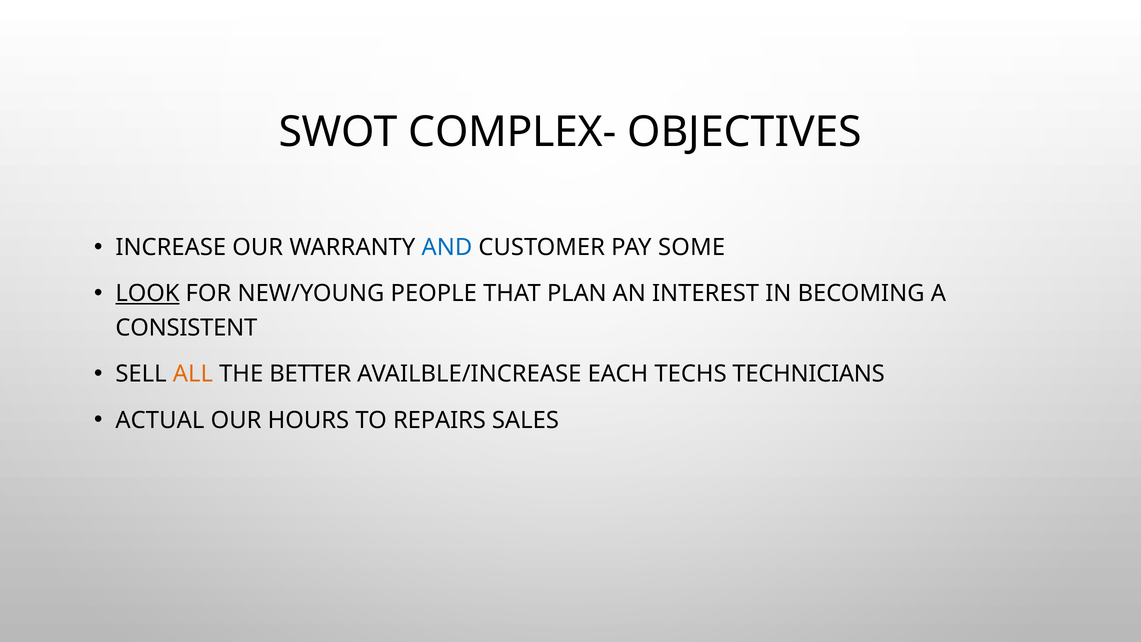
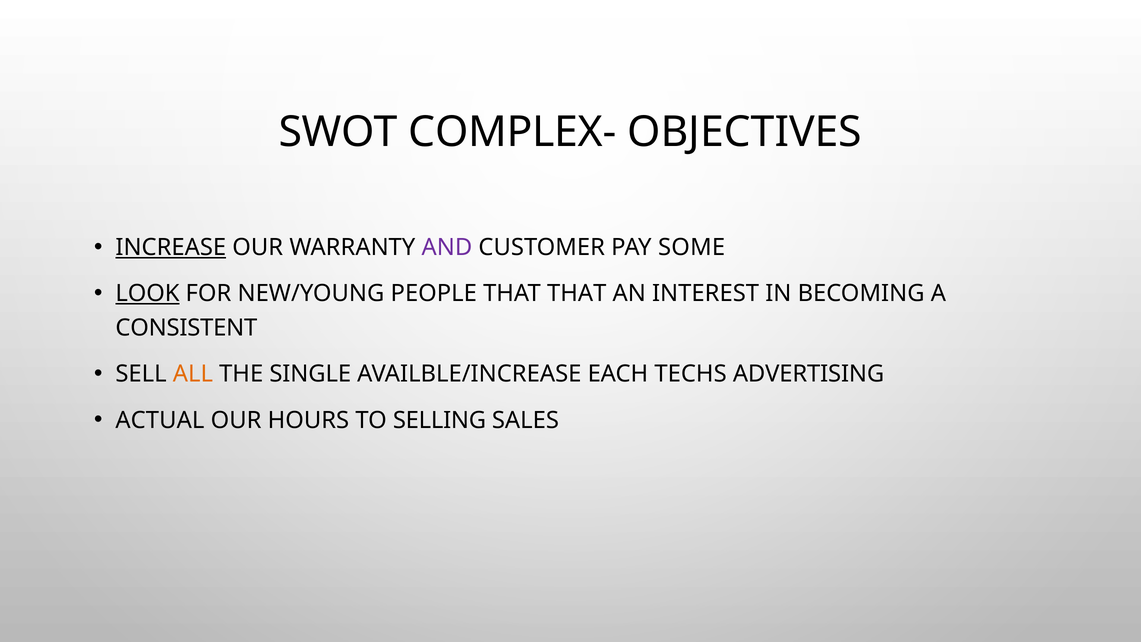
INCREASE underline: none -> present (171, 247)
AND colour: blue -> purple (447, 247)
THAT PLAN: PLAN -> THAT (577, 294)
BETTER: BETTER -> SINGLE (310, 374)
TECHNICIANS: TECHNICIANS -> ADVERTISING (809, 374)
REPAIRS: REPAIRS -> SELLING (440, 420)
